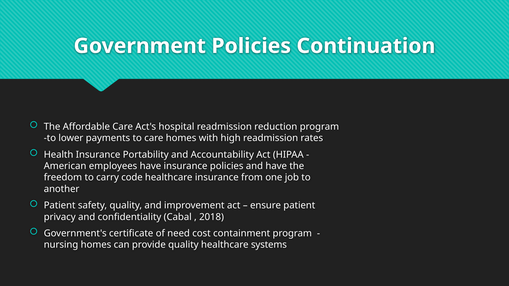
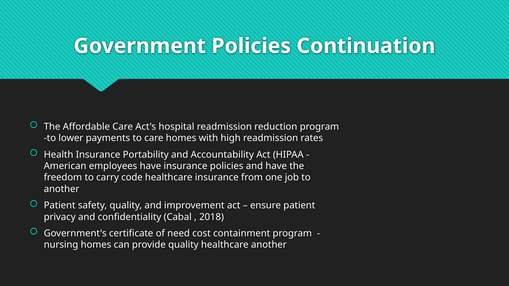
healthcare systems: systems -> another (269, 245)
